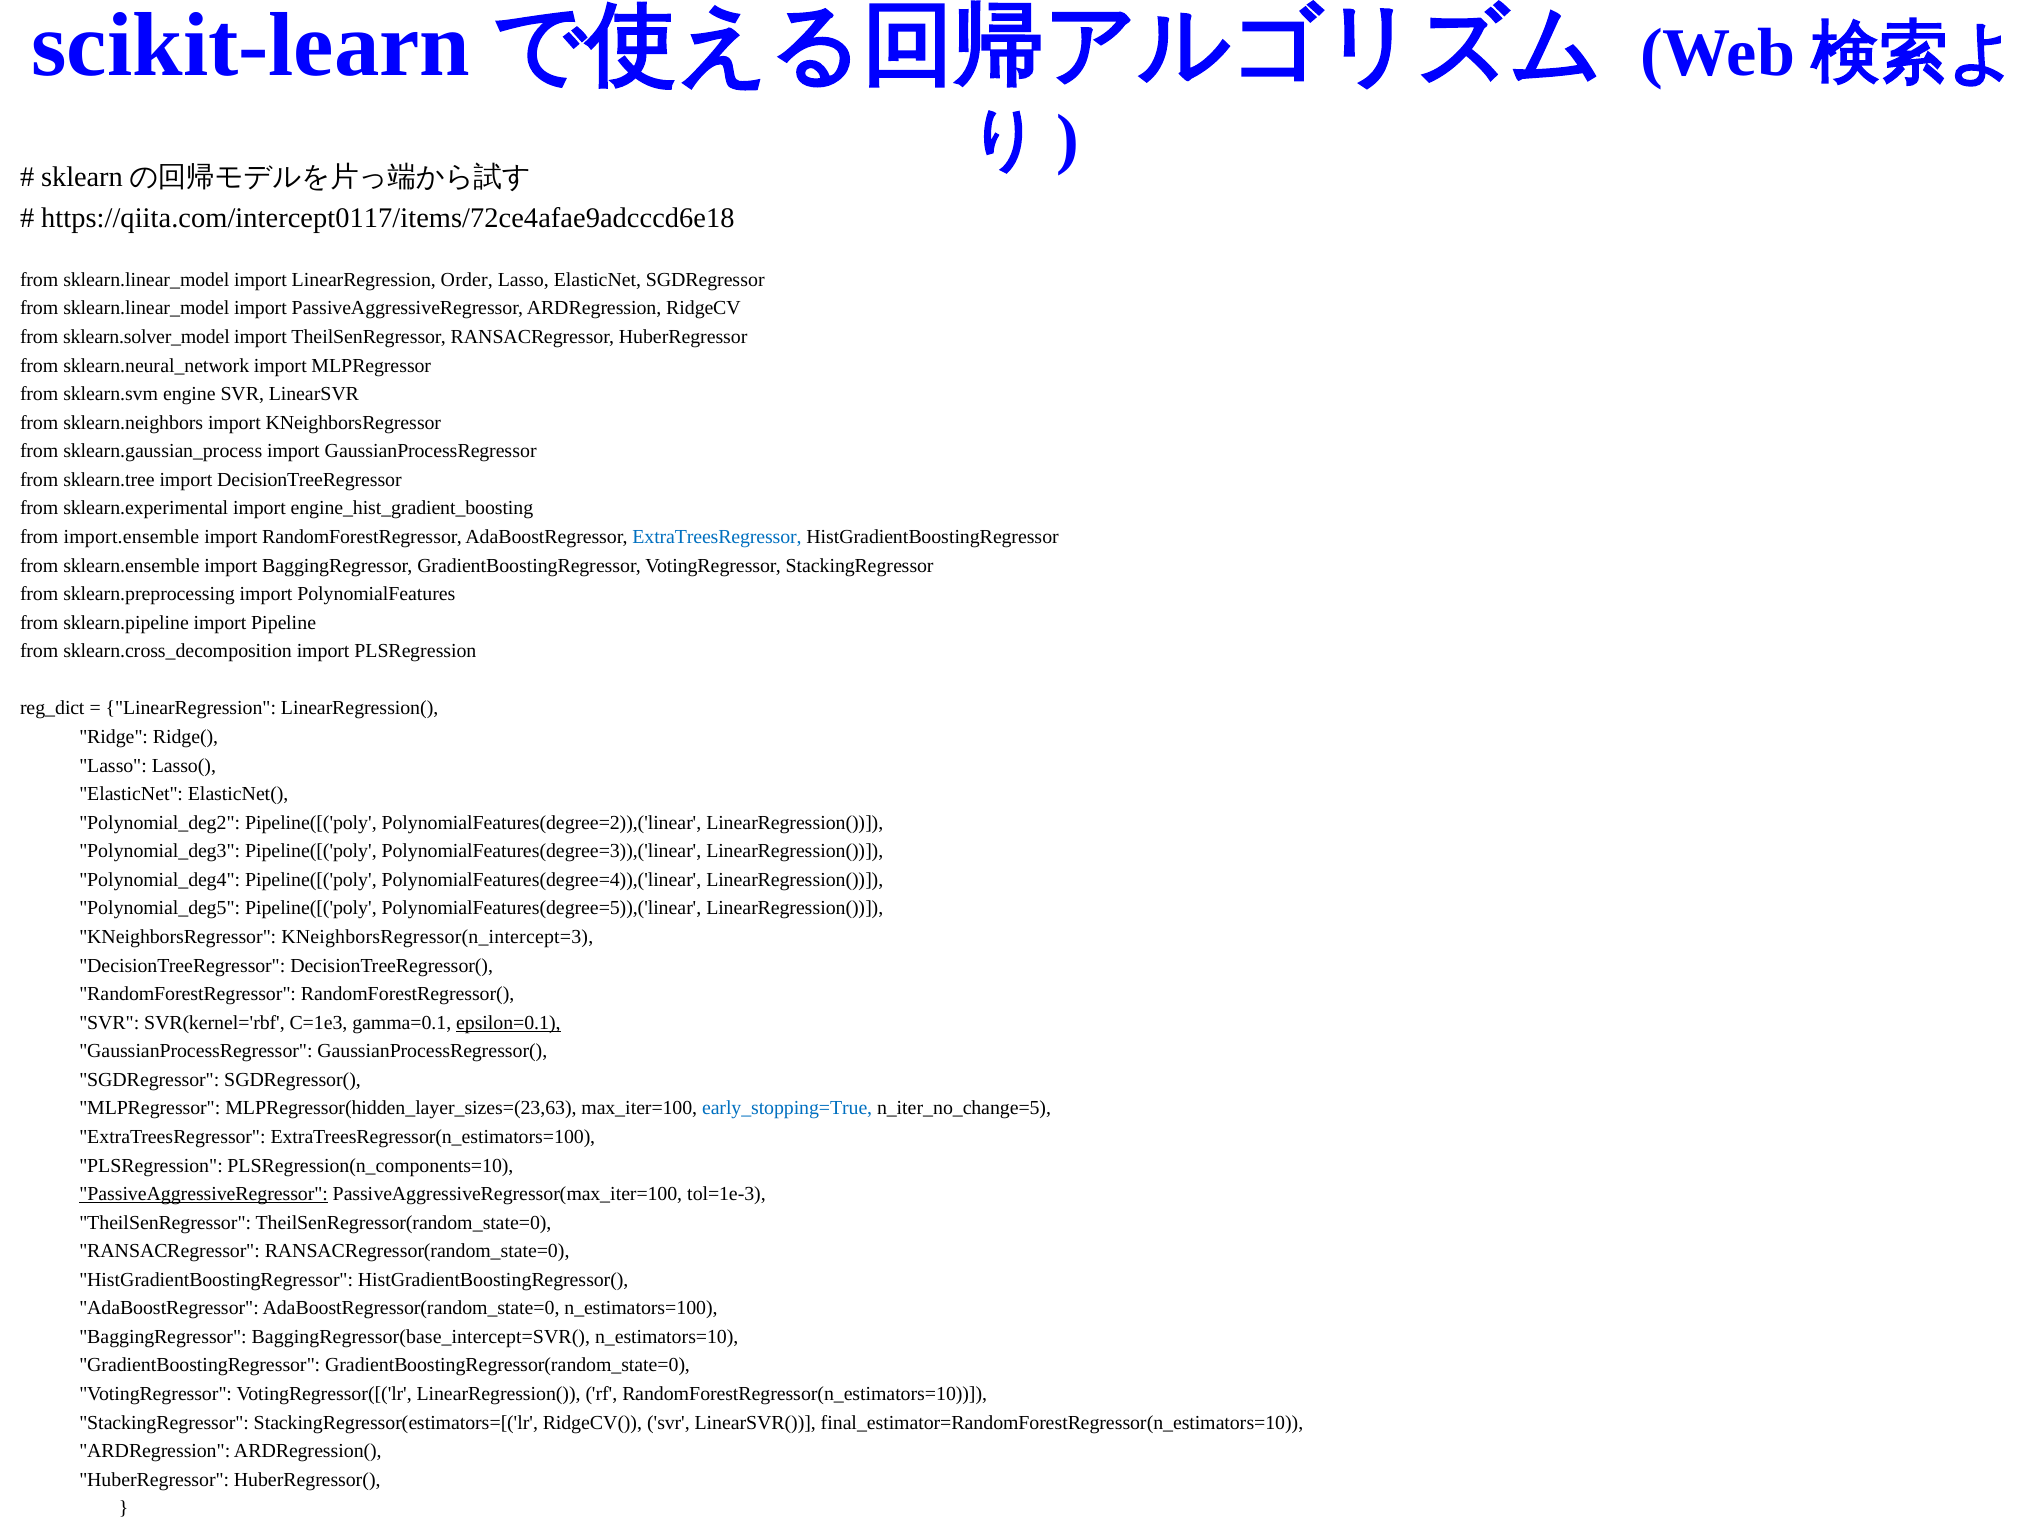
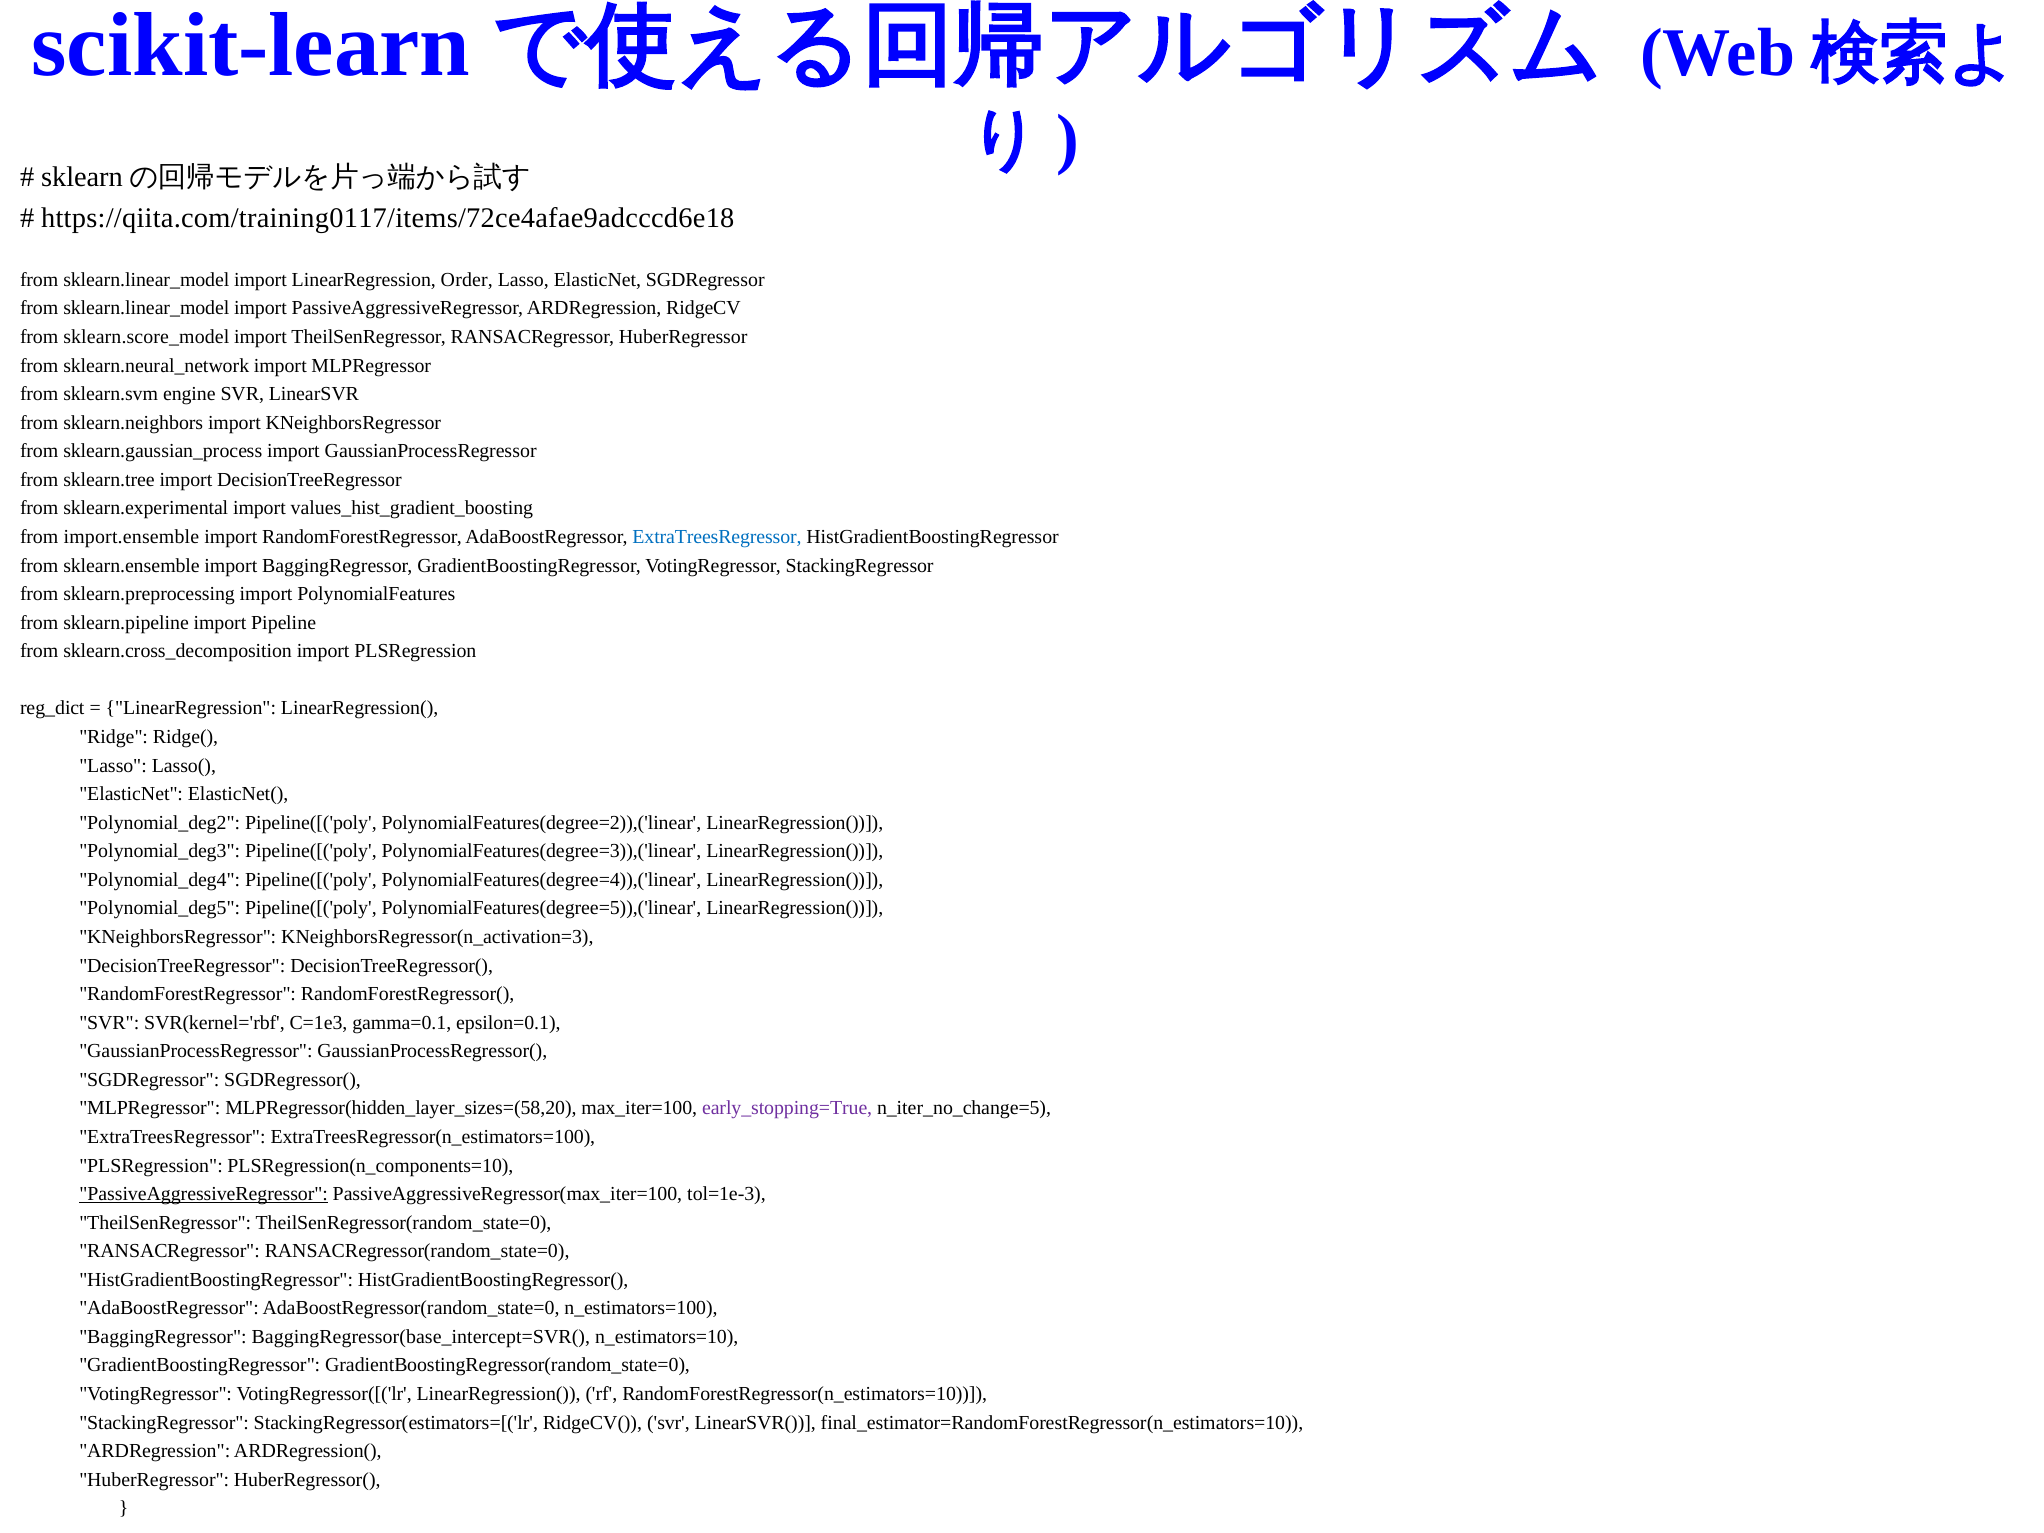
https://qiita.com/intercept0117/items/72ce4afae9adcccd6e18: https://qiita.com/intercept0117/items/72ce4afae9adcccd6e18 -> https://qiita.com/training0117/items/72ce4afae9adcccd6e18 (388, 218)
sklearn.solver_model: sklearn.solver_model -> sklearn.score_model (146, 337)
engine_hist_gradient_boosting: engine_hist_gradient_boosting -> values_hist_gradient_boosting (412, 508)
KNeighborsRegressor(n_intercept=3: KNeighborsRegressor(n_intercept=3 -> KNeighborsRegressor(n_activation=3 (437, 937)
epsilon=0.1 underline: present -> none (508, 1023)
MLPRegressor(hidden_layer_sizes=(23,63: MLPRegressor(hidden_layer_sizes=(23,63 -> MLPRegressor(hidden_layer_sizes=(58,20 (401, 1108)
early_stopping=True colour: blue -> purple (787, 1108)
